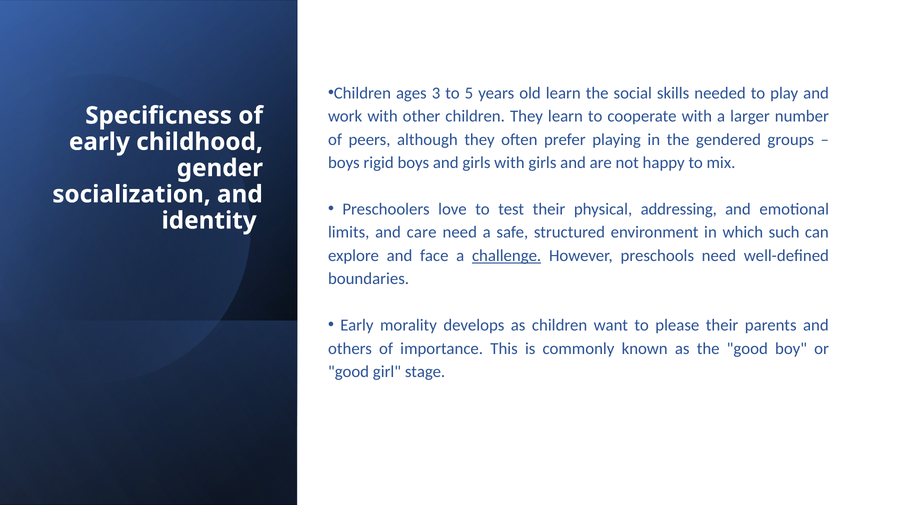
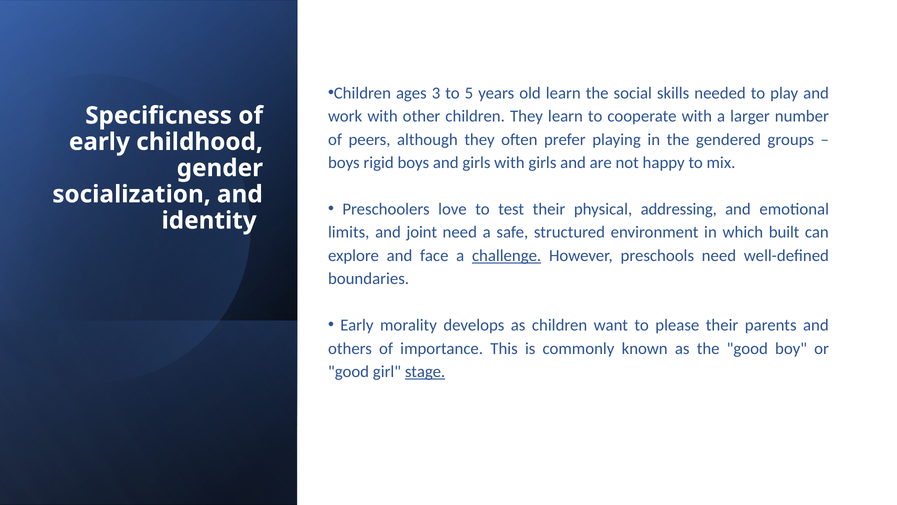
care: care -> joint (422, 232)
such: such -> built (784, 232)
stage underline: none -> present (425, 371)
